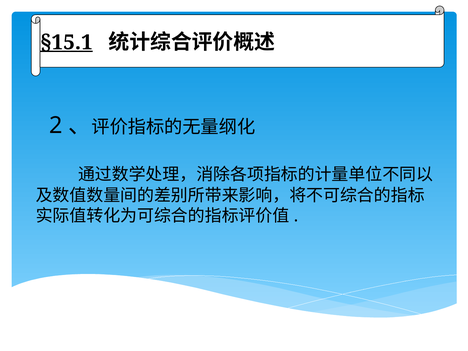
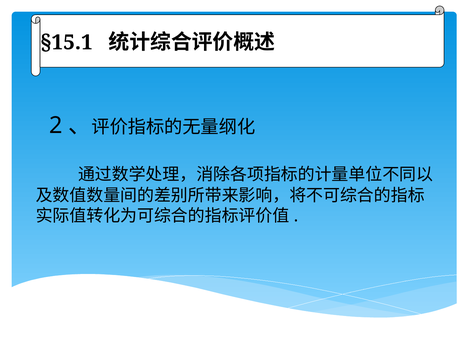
§15.1 underline: present -> none (66, 42)
